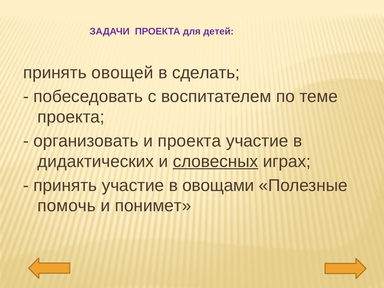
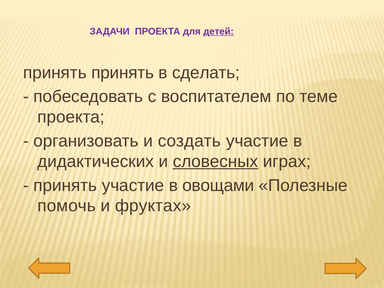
детей underline: none -> present (219, 31)
принять овощей: овощей -> принять (123, 73)
и проекта: проекта -> создать (189, 141)
понимет: понимет -> фруктах (153, 206)
